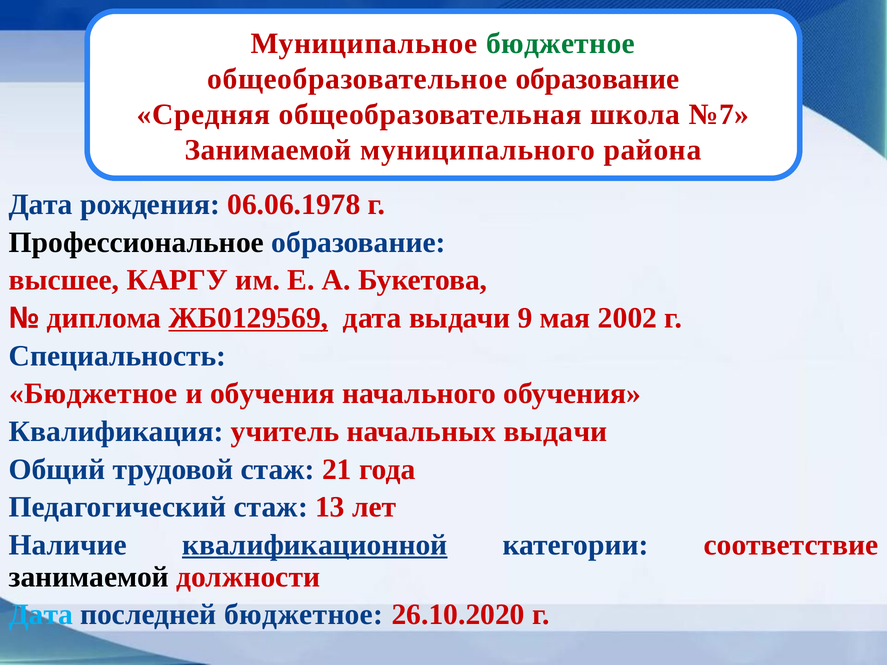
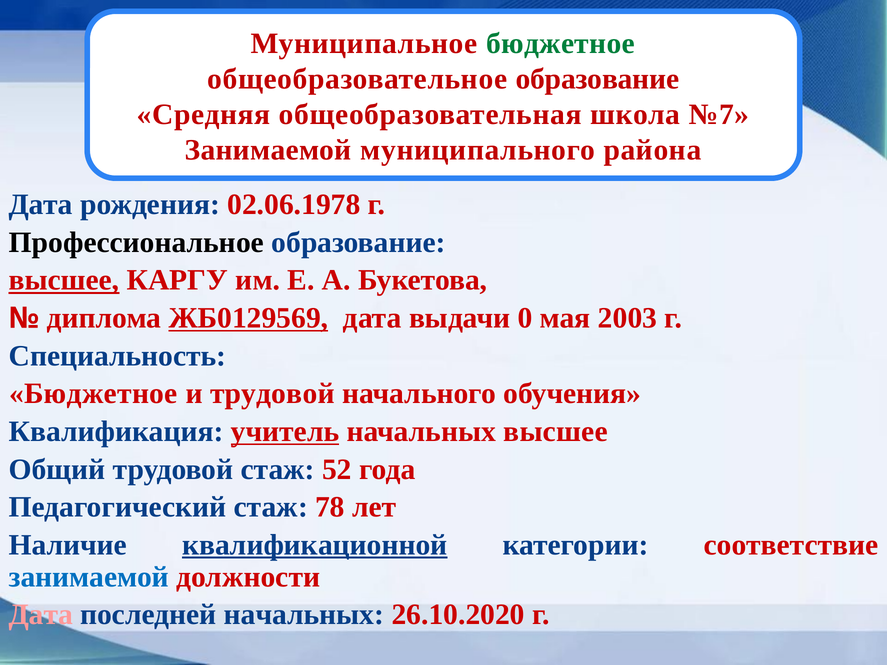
06.06.1978: 06.06.1978 -> 02.06.1978 (294, 205)
высшее underline: none -> present (64, 280)
9: 9 -> 0 (525, 318)
2002: 2002 -> 2003 (628, 318)
и обучения: обучения -> трудовой (272, 394)
учитель underline: none -> present (285, 432)
начальных выдачи: выдачи -> высшее (556, 432)
21: 21 -> 52 (337, 469)
13: 13 -> 78 (330, 507)
занимаемой colour: black -> blue (89, 577)
Дата colour: light blue -> pink (41, 615)
последней бюджетное: бюджетное -> начальных (304, 615)
